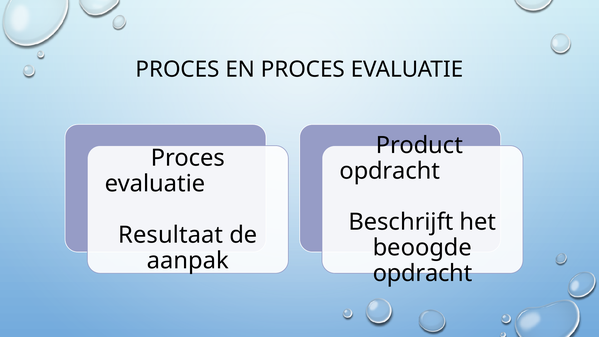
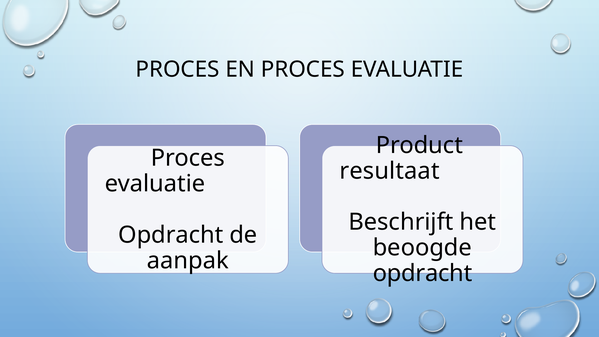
opdracht: opdracht -> resultaat (390, 171)
Resultaat: Resultaat -> Opdracht (171, 235)
